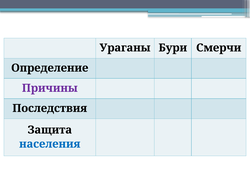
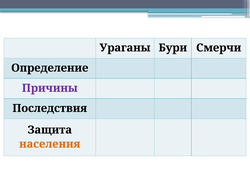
населения colour: blue -> orange (50, 144)
